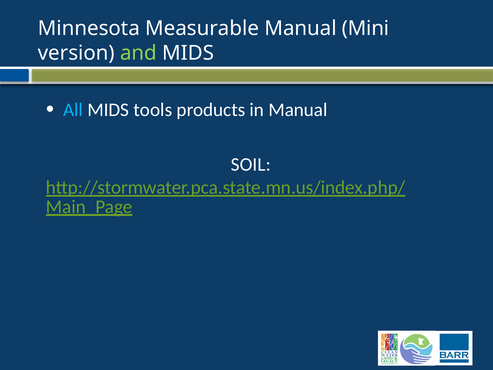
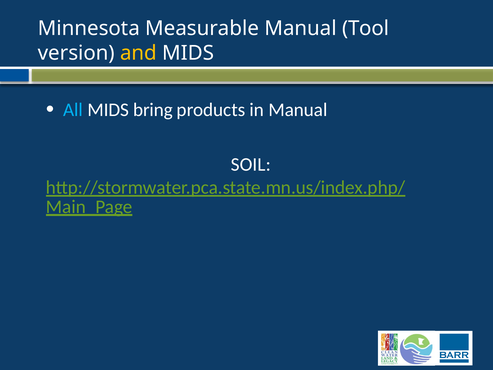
Mini: Mini -> Tool (366, 28)
and colour: light green -> yellow (138, 53)
tools: tools -> bring (153, 110)
